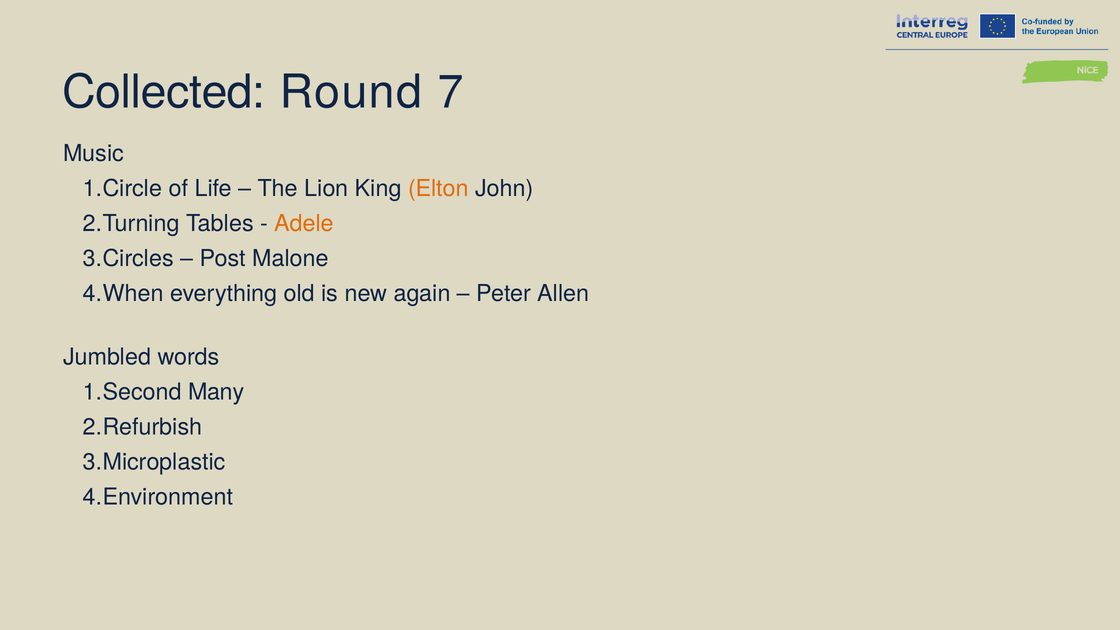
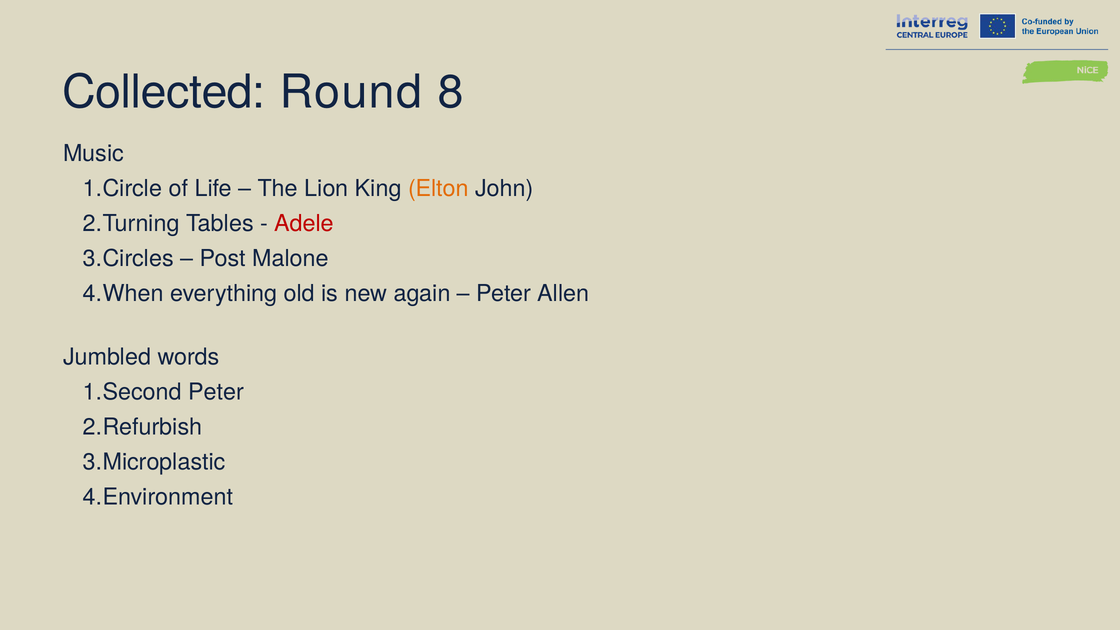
7: 7 -> 8 (451, 92)
Adele colour: orange -> red (304, 224)
Many: Many -> Peter (216, 392)
